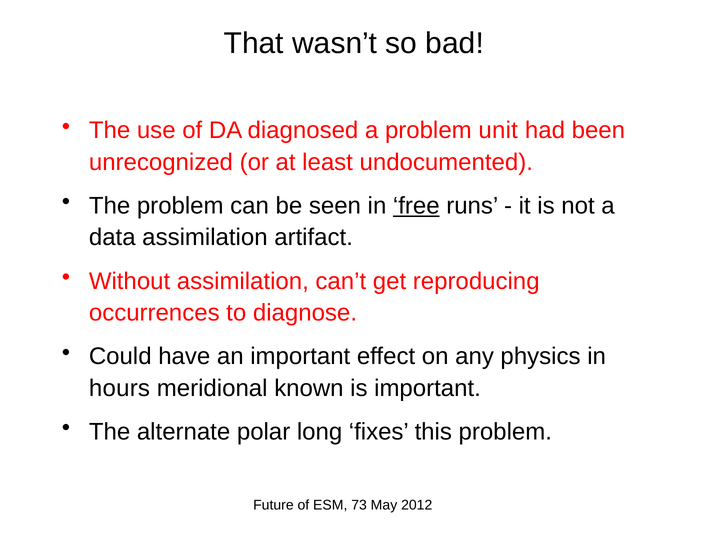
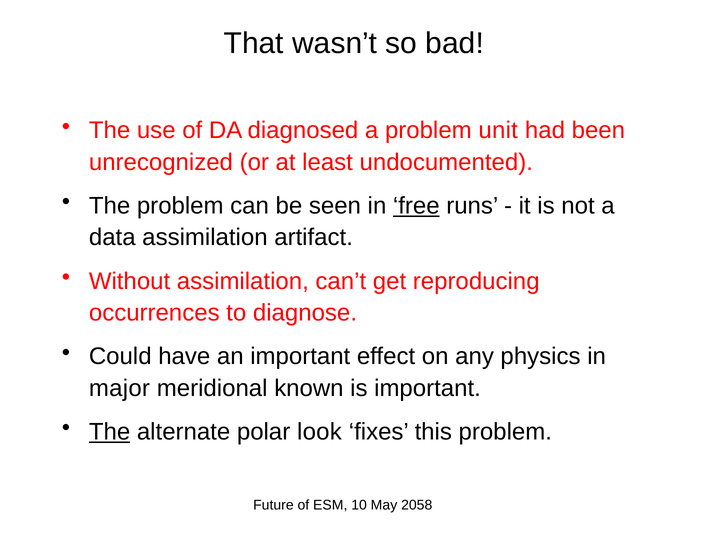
hours: hours -> major (119, 388)
The underline: none -> present (110, 432)
long: long -> look (319, 432)
73: 73 -> 10 (359, 505)
2012: 2012 -> 2058 (417, 505)
